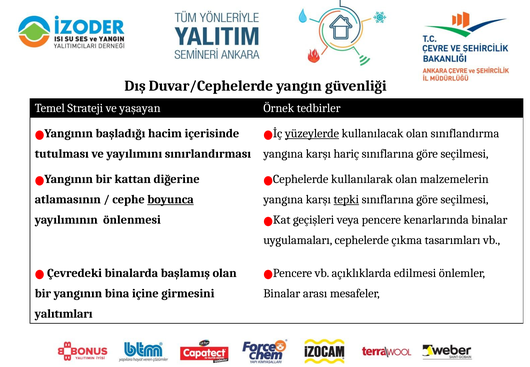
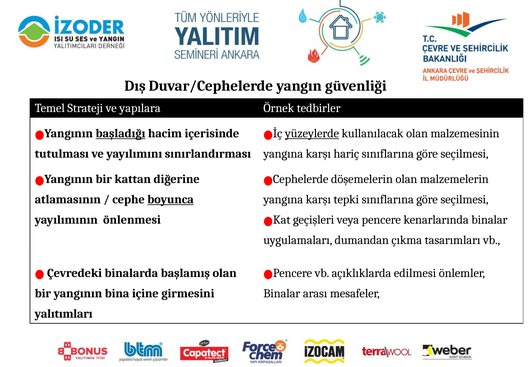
yaşayan: yaşayan -> yapılara (140, 108)
başladığı underline: none -> present (120, 133)
sınıflandırma: sınıflandırma -> malzemesinin (465, 133)
kullanılarak: kullanılarak -> döşemelerin (362, 179)
tepki underline: present -> none (346, 199)
cephelerde: cephelerde -> dumandan (362, 240)
